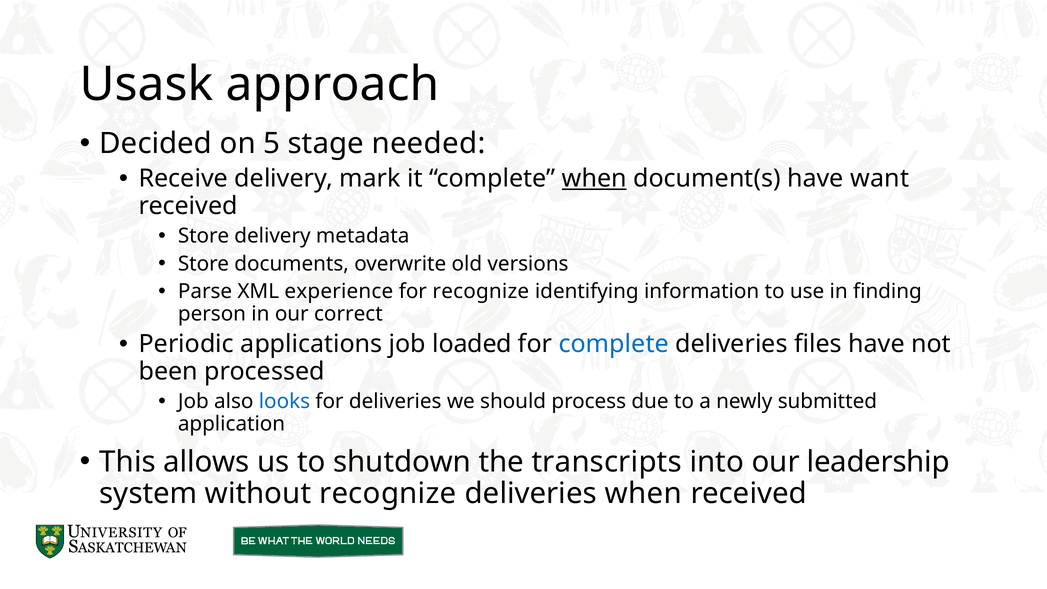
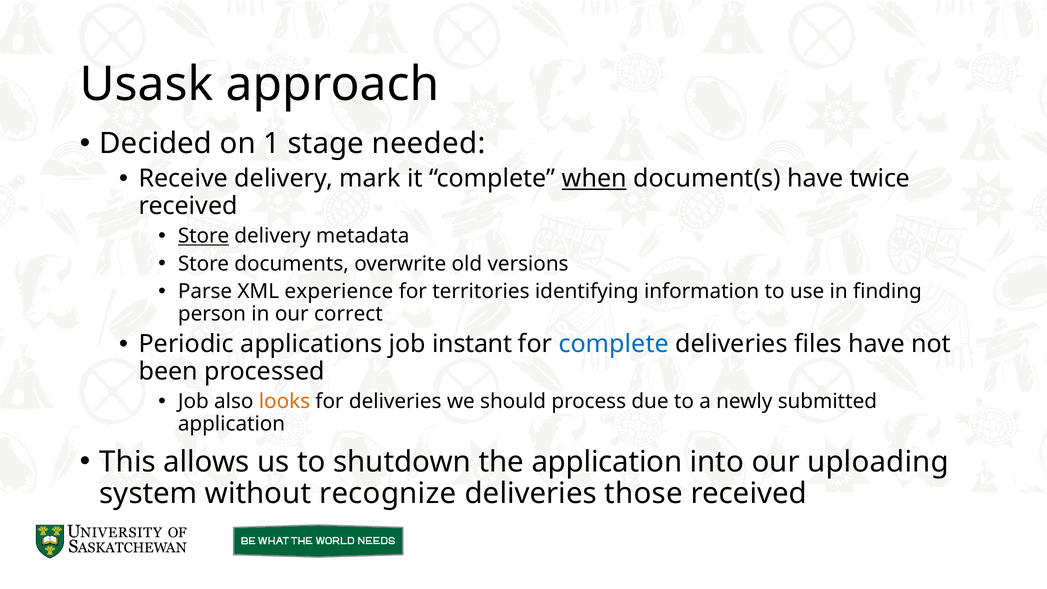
5: 5 -> 1 (272, 144)
want: want -> twice (880, 179)
Store underline: none -> present (204, 236)
for recognize: recognize -> territories (481, 292)
loaded: loaded -> instant (472, 344)
looks colour: blue -> orange (284, 401)
the transcripts: transcripts -> application (607, 462)
leadership: leadership -> uploading (878, 462)
deliveries when: when -> those (644, 494)
